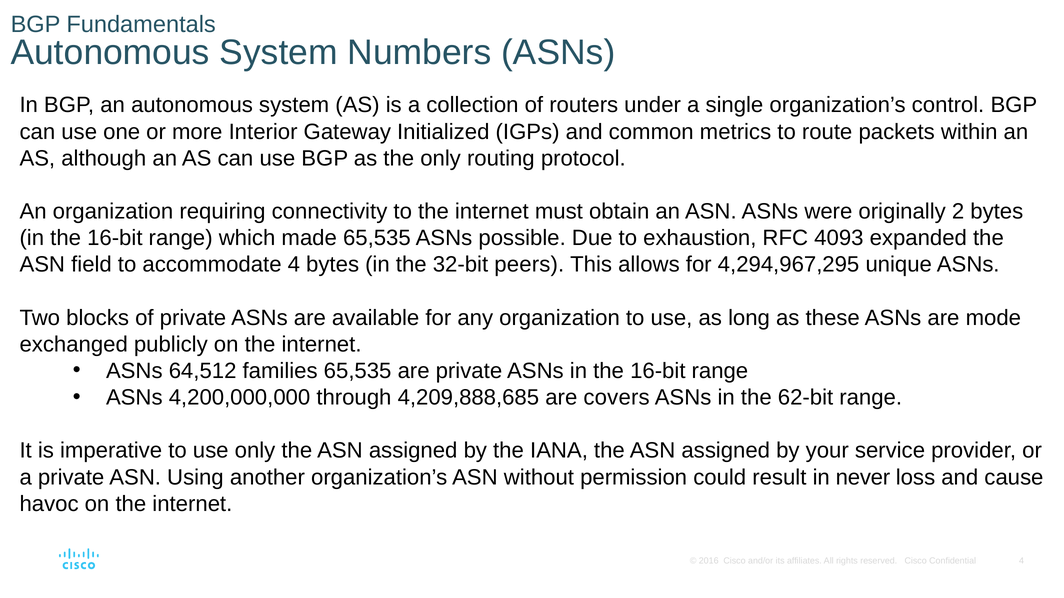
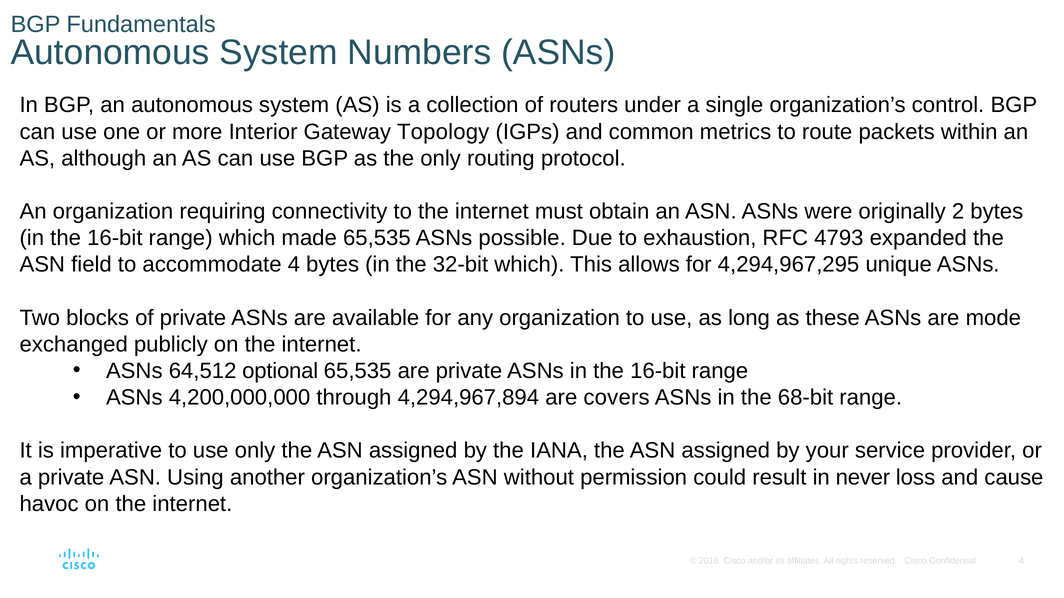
Initialized: Initialized -> Topology (443, 132)
4093: 4093 -> 4793 (839, 238)
32-bit peers: peers -> which (529, 265)
families: families -> optional (280, 371)
4,209,888,685: 4,209,888,685 -> 4,294,967,894 (468, 398)
62-bit: 62-bit -> 68-bit (806, 398)
